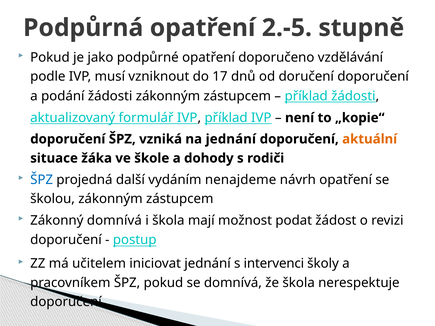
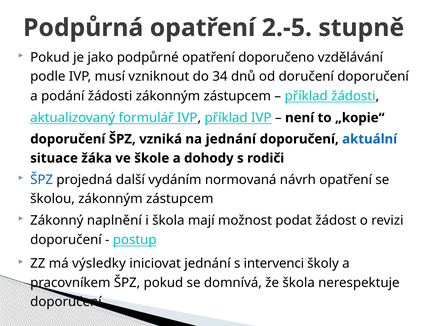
17: 17 -> 34 (220, 77)
aktuální colour: orange -> blue (370, 139)
nenajdeme: nenajdeme -> normovaná (241, 180)
Zákonný domnívá: domnívá -> naplnění (114, 221)
učitelem: učitelem -> výsledky (99, 264)
